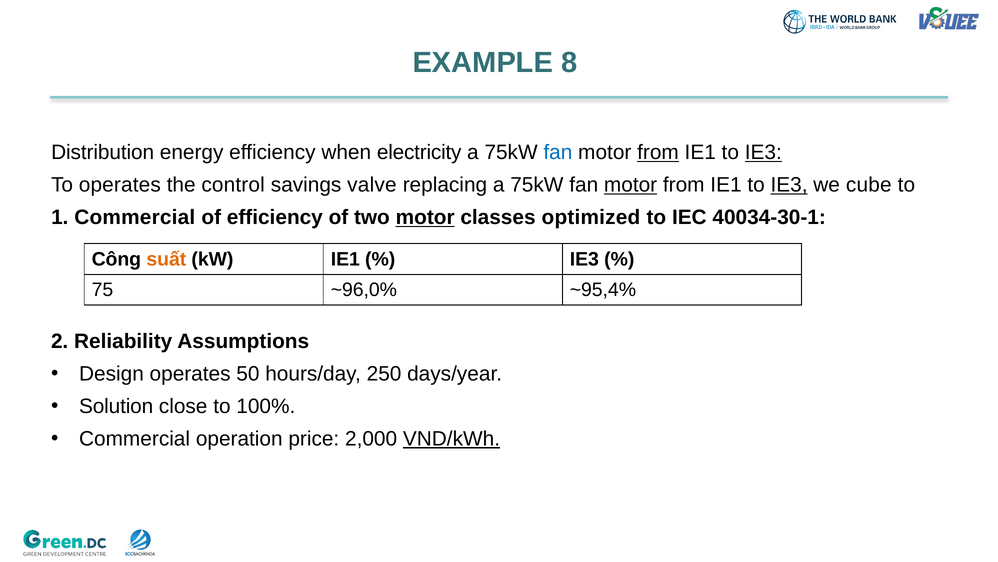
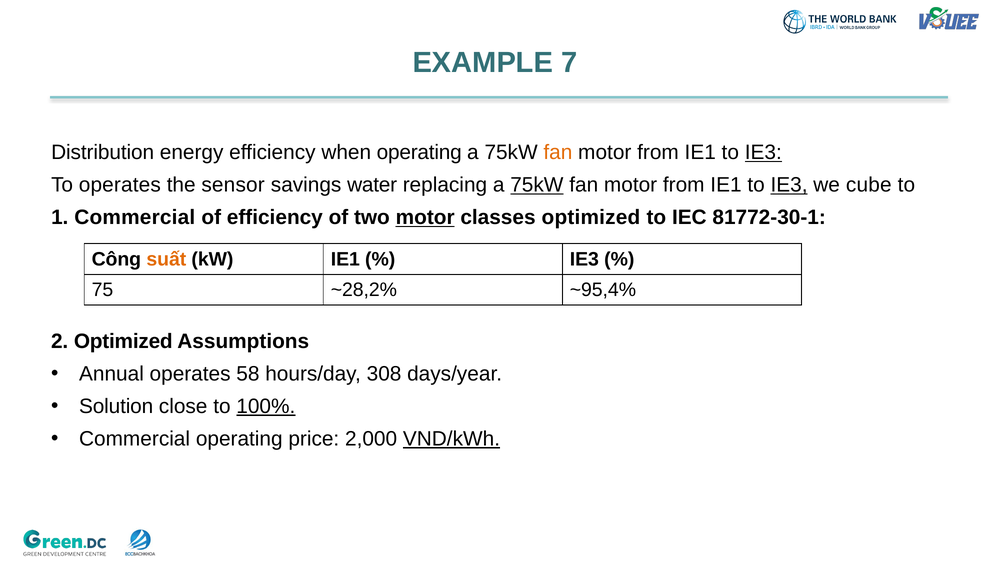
8: 8 -> 7 (569, 63)
when electricity: electricity -> operating (419, 152)
fan colour: blue -> orange (558, 152)
from underline: present -> none (658, 152)
control: control -> sensor (233, 185)
valve: valve -> water (372, 185)
75kW underline: none -> present (537, 185)
motor underline: present -> none (631, 185)
40034-30-1: 40034-30-1 -> 81772-30-1 (769, 217)
~96,0%: ~96,0% -> ~28,2% (364, 290)
2 Reliability: Reliability -> Optimized (123, 341)
Design: Design -> Annual (111, 374)
50: 50 -> 58 (248, 374)
250: 250 -> 308 (384, 374)
100% underline: none -> present (266, 406)
Commercial operation: operation -> operating (239, 438)
